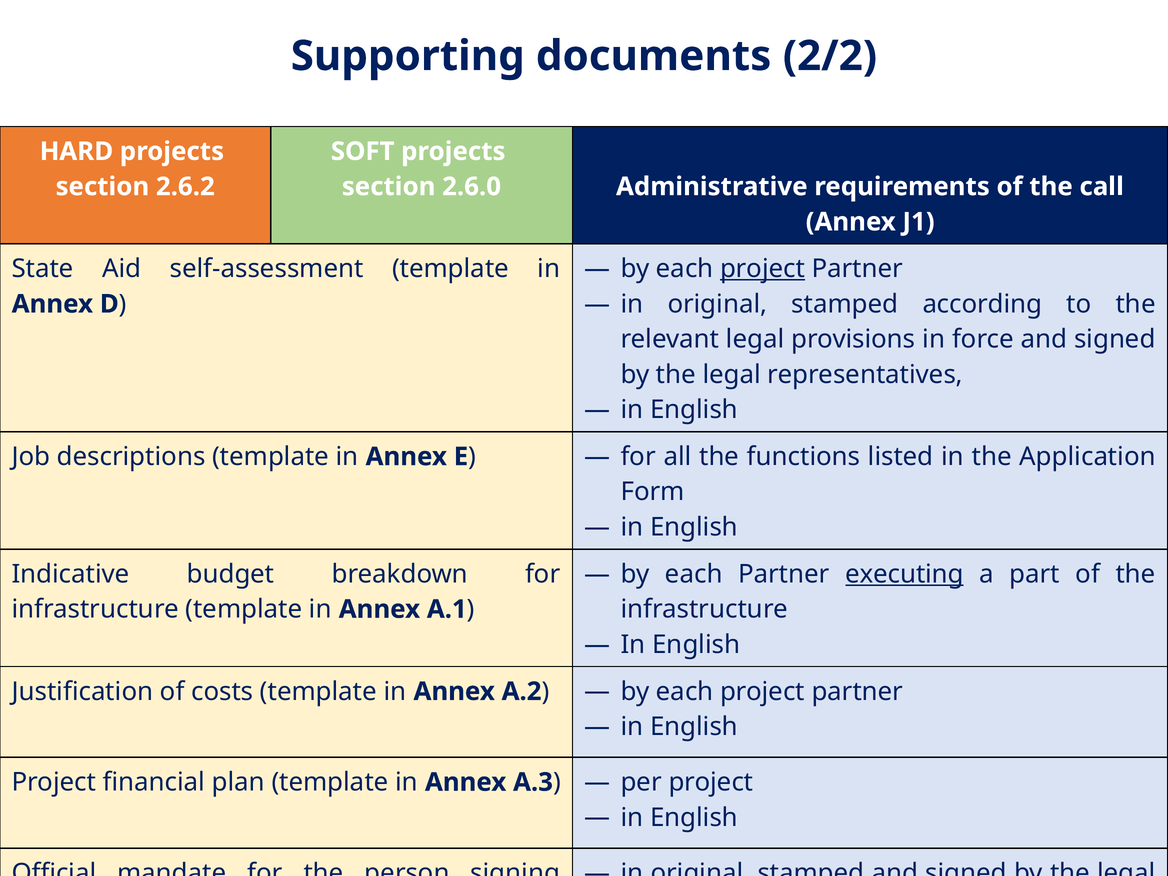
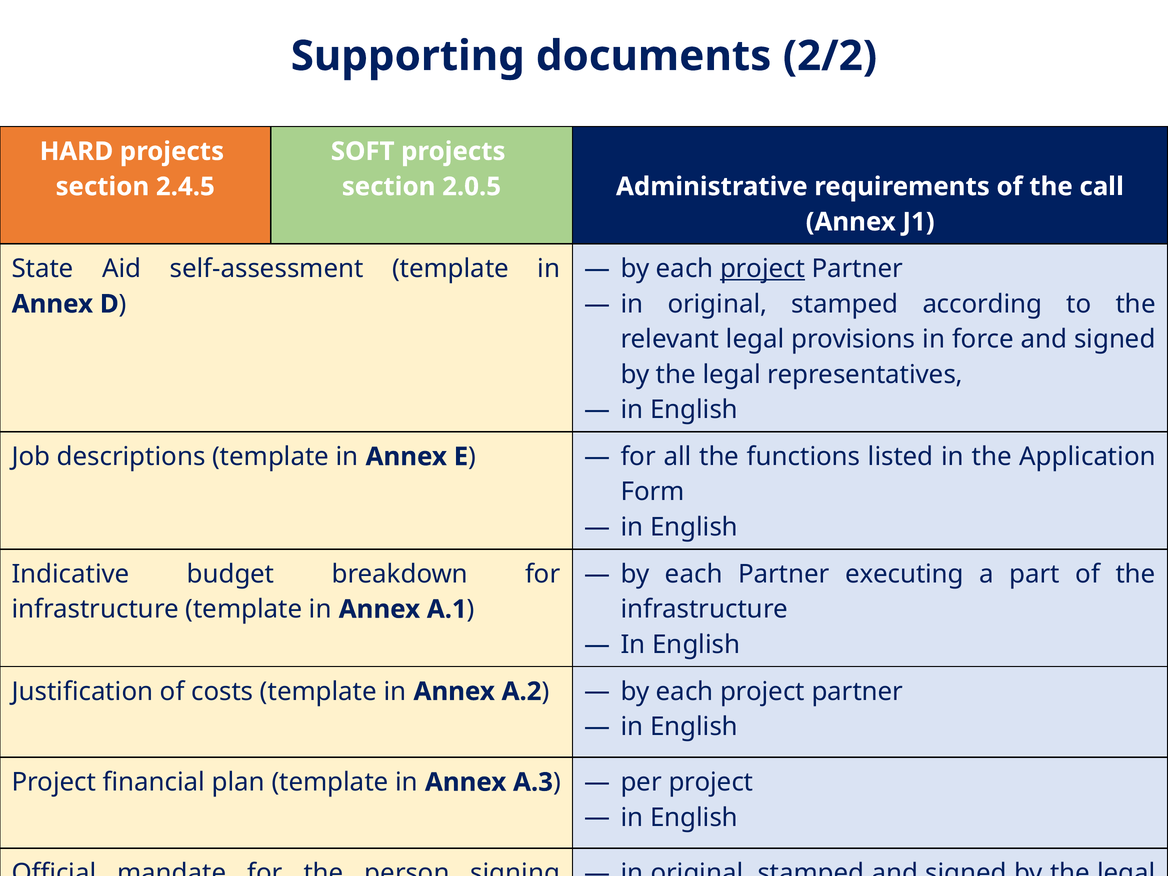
2.6.2: 2.6.2 -> 2.4.5 (185, 187)
2.6.0: 2.6.0 -> 2.0.5 (472, 187)
executing underline: present -> none (904, 574)
